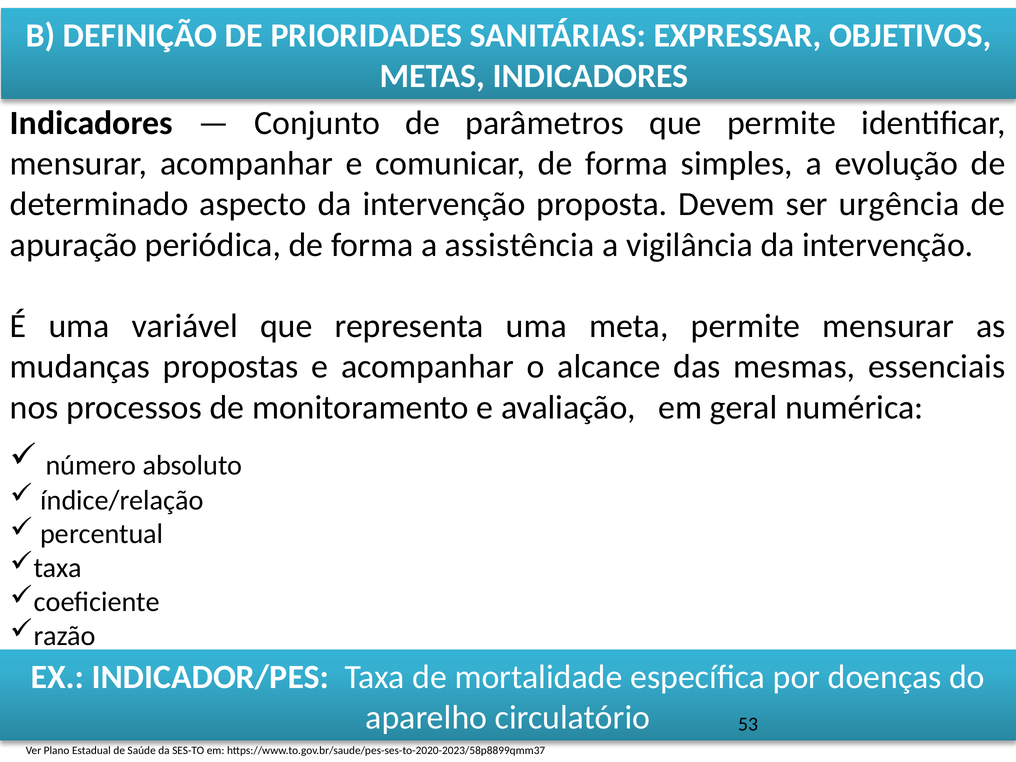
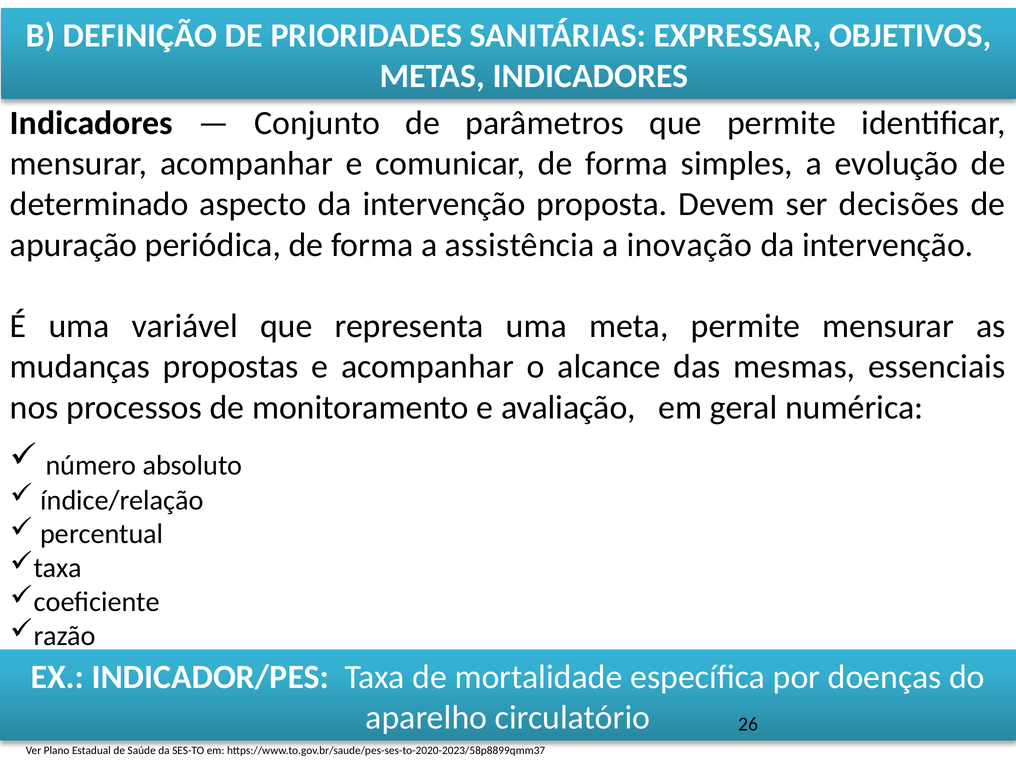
urgência: urgência -> decisões (899, 204)
vigilância: vigilância -> inovação (689, 245)
53: 53 -> 26 (748, 724)
